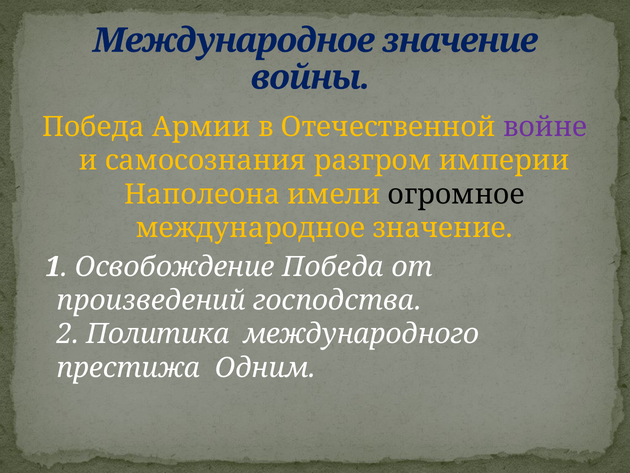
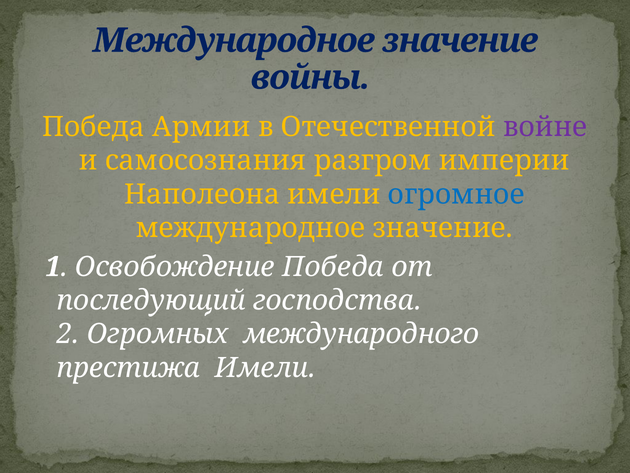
огромное colour: black -> blue (456, 194)
произведений: произведений -> последующий (151, 300)
Политика: Политика -> Огромных (158, 334)
престижа Одним: Одним -> Имели (265, 367)
